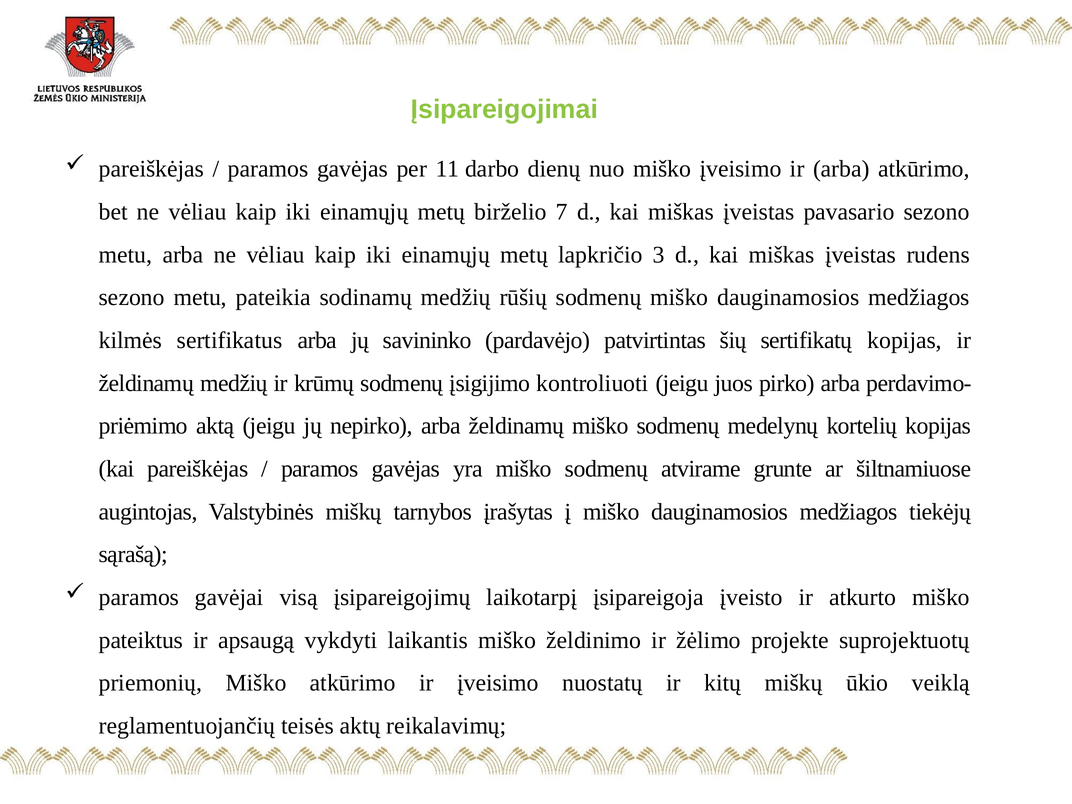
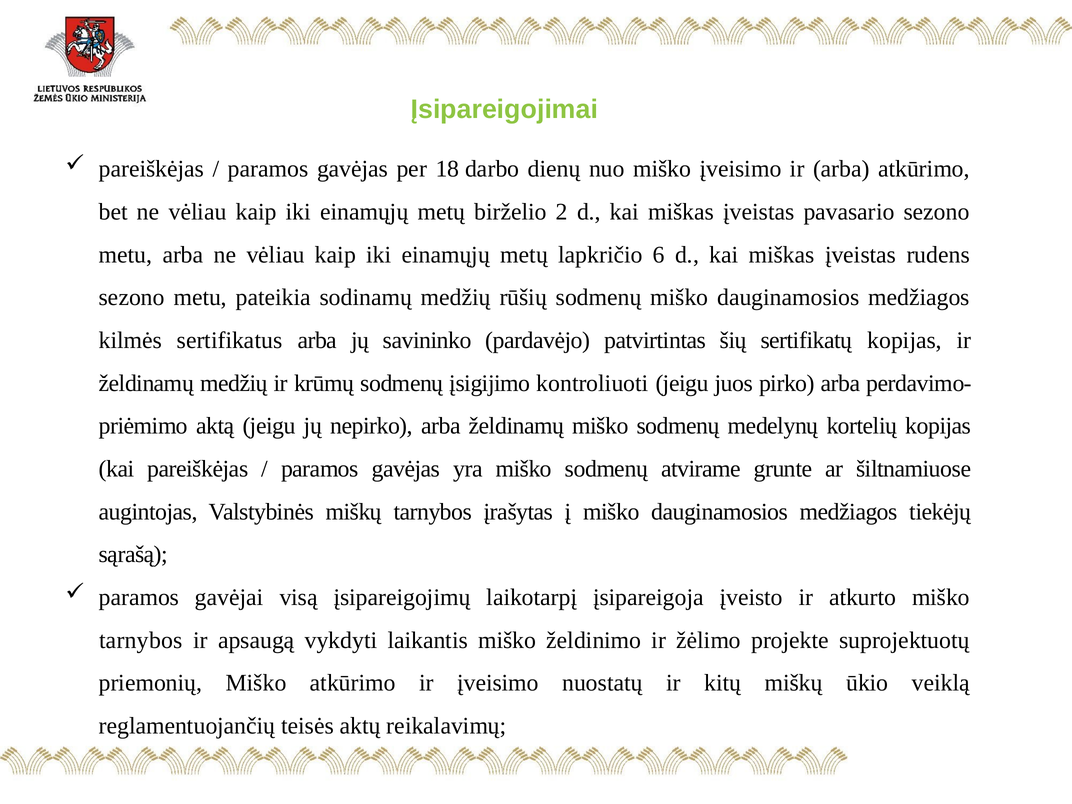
11: 11 -> 18 (447, 169)
7: 7 -> 2 (562, 212)
3: 3 -> 6 (659, 255)
pateiktus: pateiktus -> tarnybos (141, 640)
